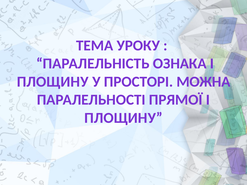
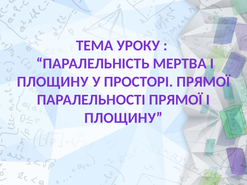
ОЗНАКА: ОЗНАКА -> МЕРТВА (180, 64)
ПРОСТОРІ МОЖНА: МОЖНА -> ПРЯМОЇ (203, 82)
